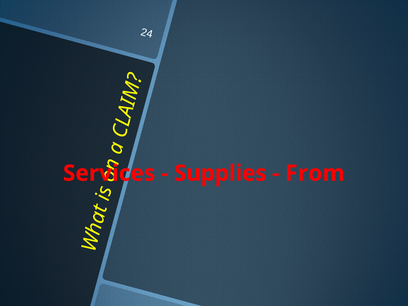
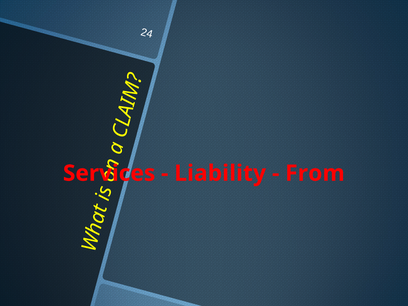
Supplies: Supplies -> Liability (220, 173)
